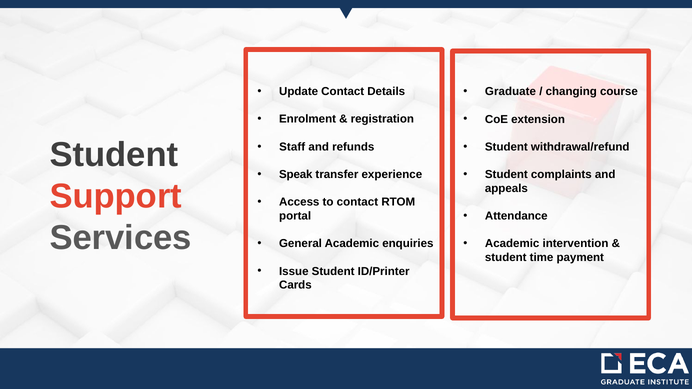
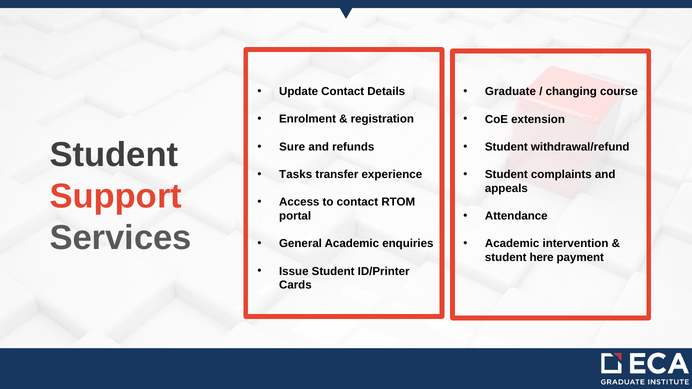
Staff: Staff -> Sure (292, 147)
Speak: Speak -> Tasks (296, 175)
time: time -> here (542, 258)
